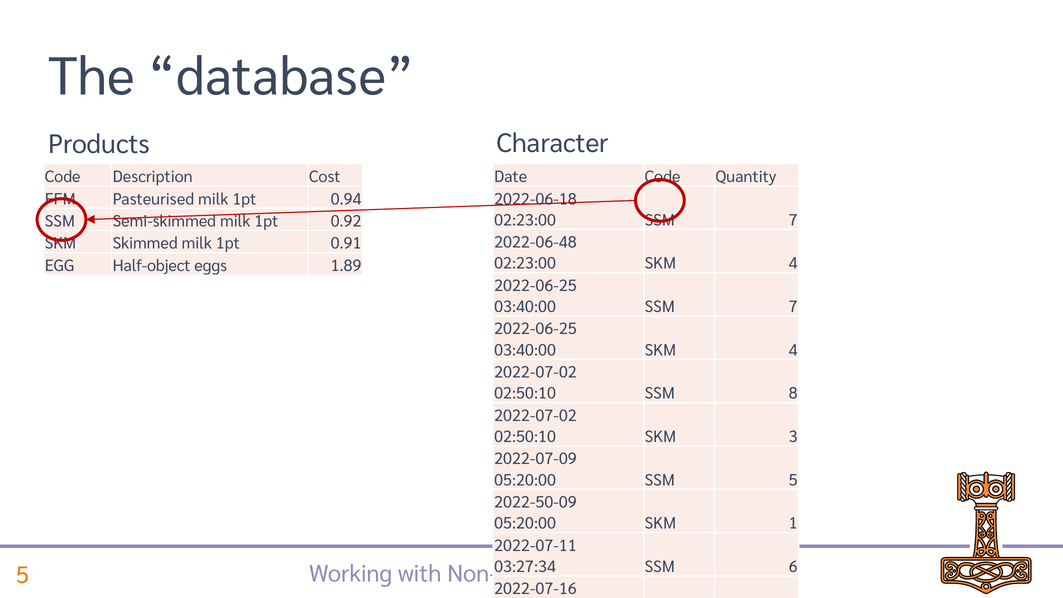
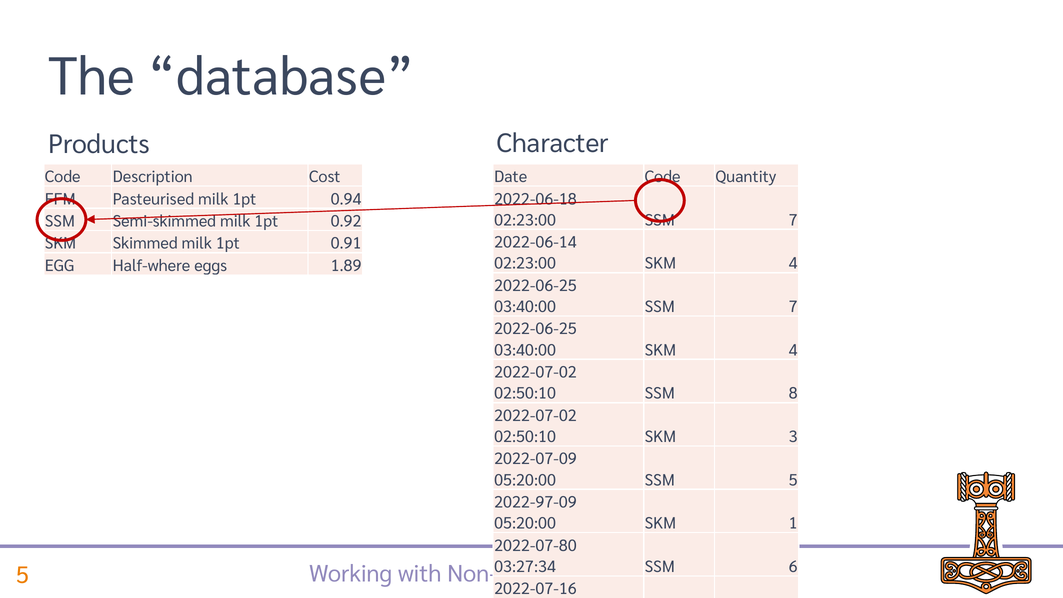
2022-06-48: 2022-06-48 -> 2022-06-14 (535, 242)
Half-object: Half-object -> Half-where (151, 266)
2022-50-09: 2022-50-09 -> 2022-97-09 (535, 502)
2022-07-11: 2022-07-11 -> 2022-07-80 (535, 546)
